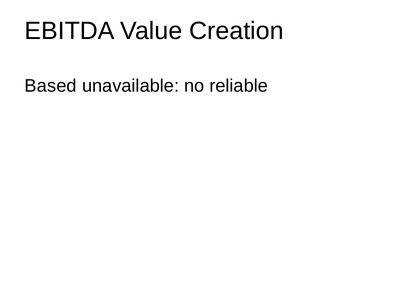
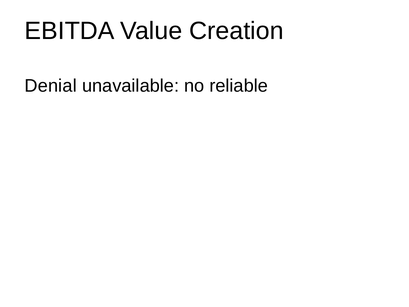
Based: Based -> Denial (51, 86)
